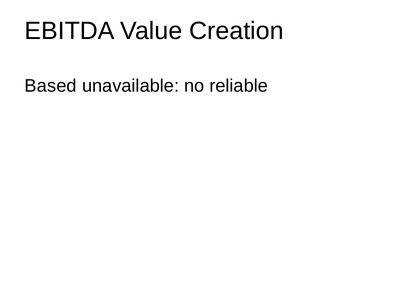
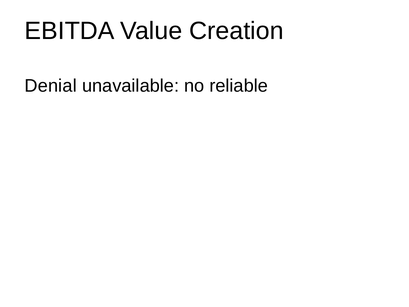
Based: Based -> Denial (51, 86)
